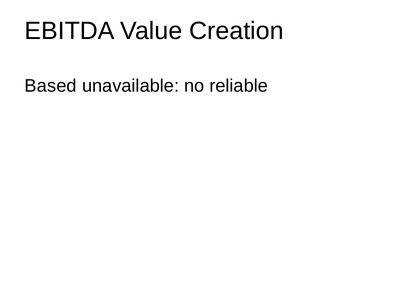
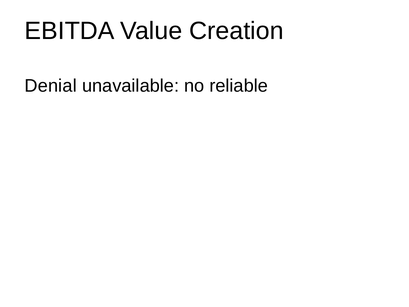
Based: Based -> Denial (51, 86)
